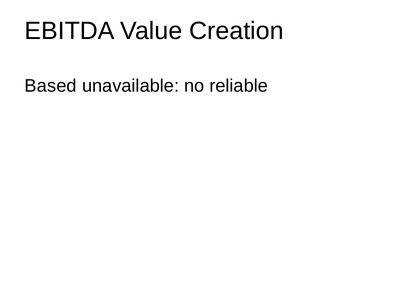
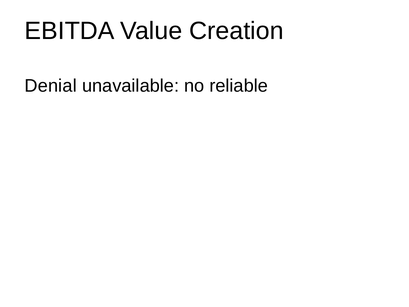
Based: Based -> Denial (51, 86)
